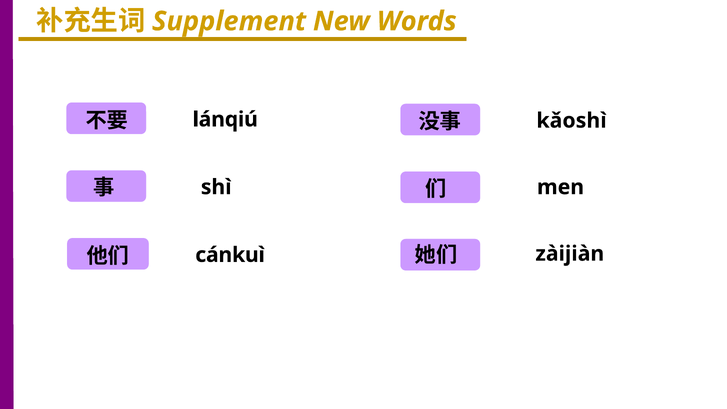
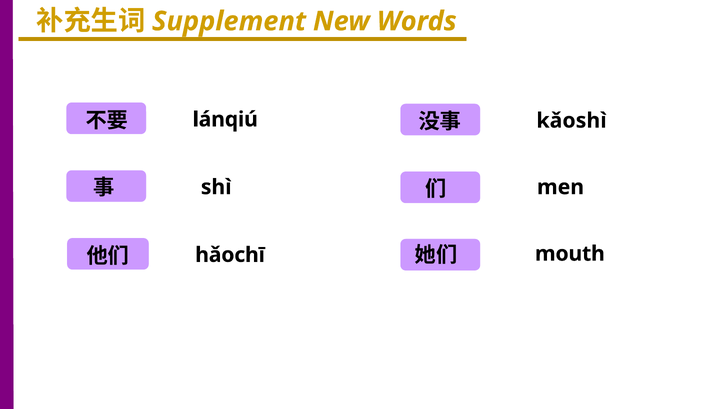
zàijiàn: zàijiàn -> mouth (570, 254)
cánkuì: cánkuì -> hǎochī (230, 255)
